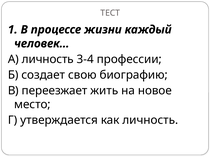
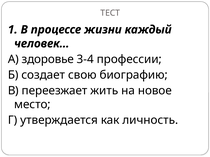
А личность: личность -> здоровье (48, 59)
